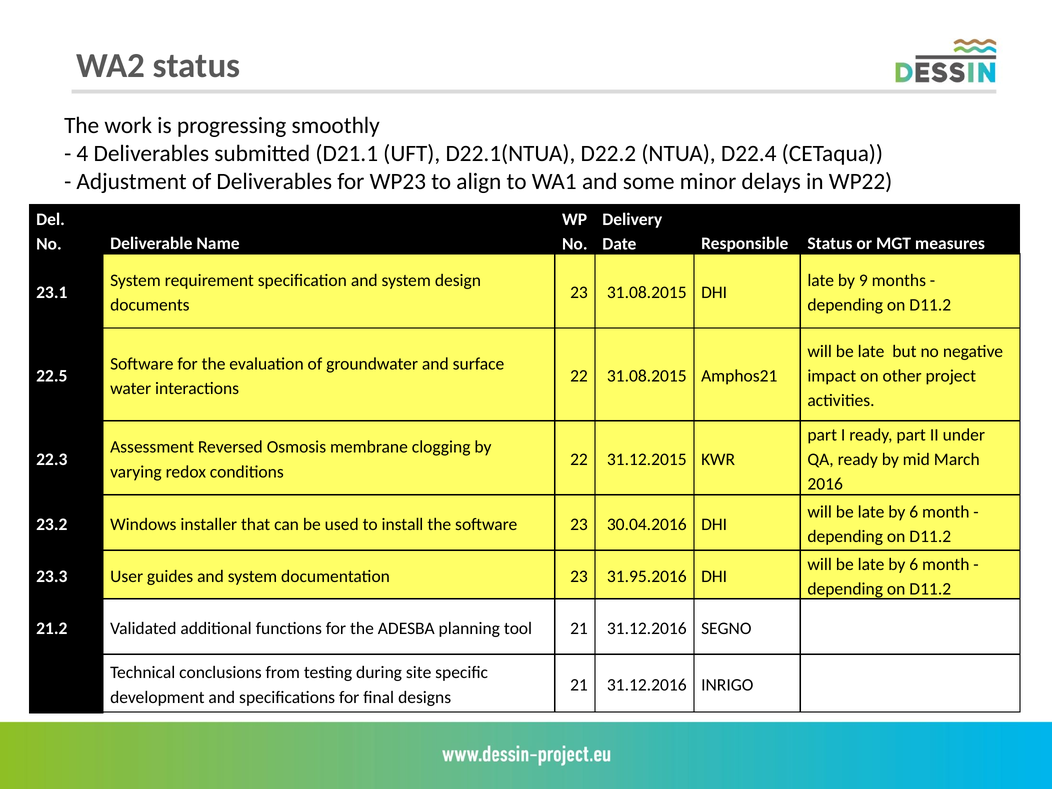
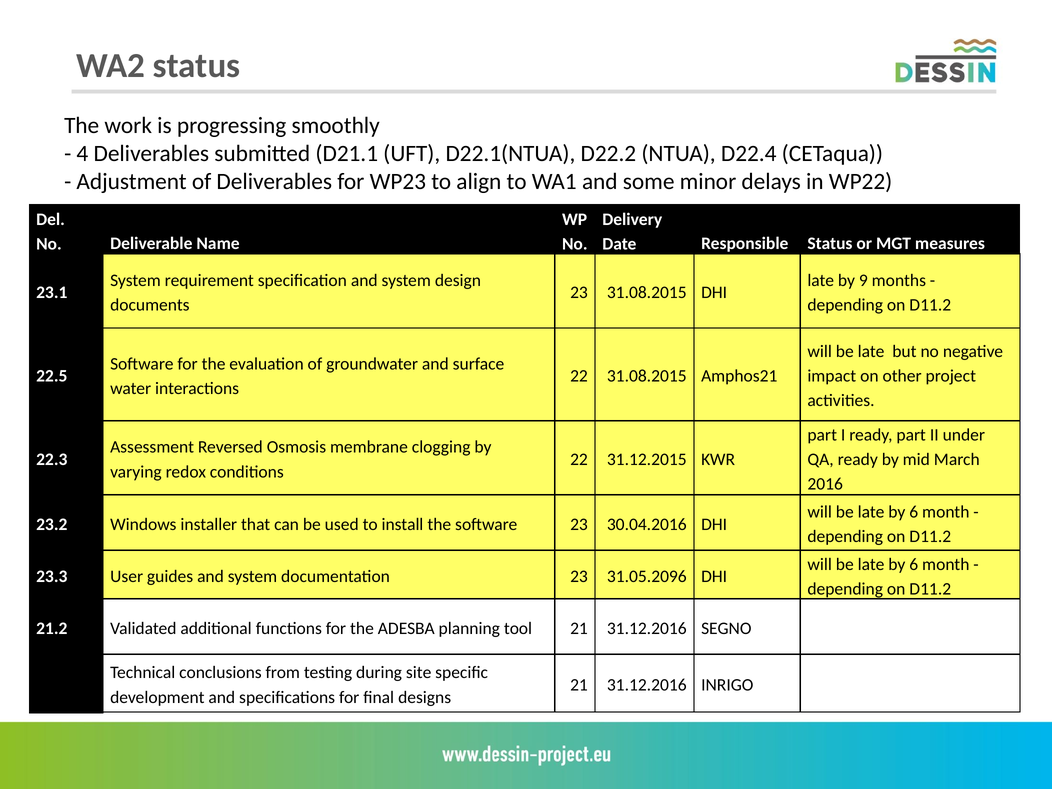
31.95.2016: 31.95.2016 -> 31.05.2096 (647, 576)
